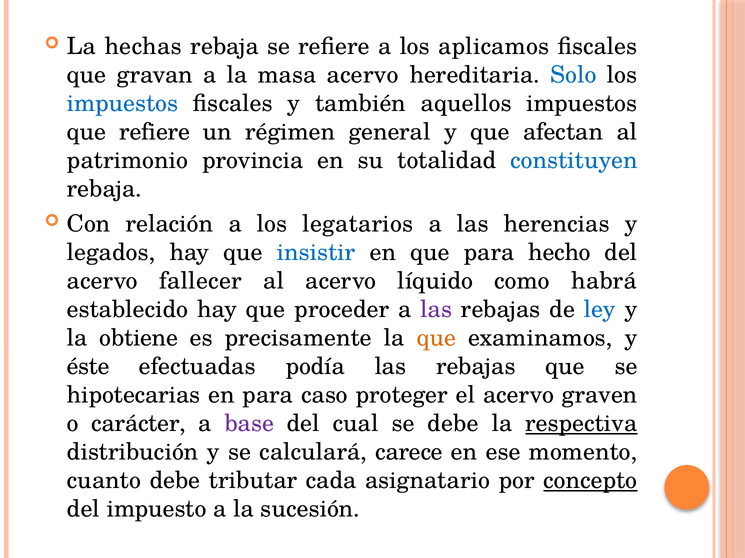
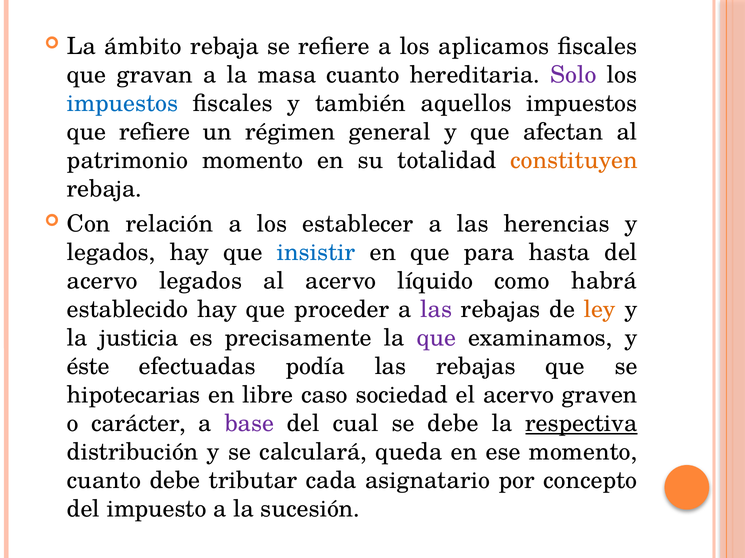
hechas: hechas -> ámbito (143, 47)
masa acervo: acervo -> cuanto (363, 75)
Solo colour: blue -> purple (573, 75)
patrimonio provincia: provincia -> momento (253, 161)
constituyen colour: blue -> orange (574, 161)
legatarios: legatarios -> establecer (358, 224)
hecho: hecho -> hasta (559, 253)
acervo fallecer: fallecer -> legados (201, 281)
ley colour: blue -> orange (600, 310)
obtiene: obtiene -> justicia (139, 338)
que colour: orange -> purple (436, 338)
en para: para -> libre (268, 395)
proteger: proteger -> sociedad (402, 395)
carece: carece -> queda (409, 452)
concepto underline: present -> none (590, 481)
